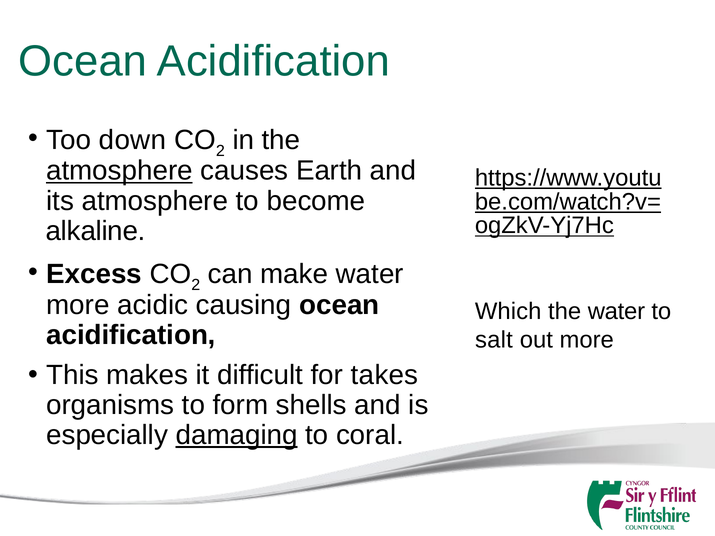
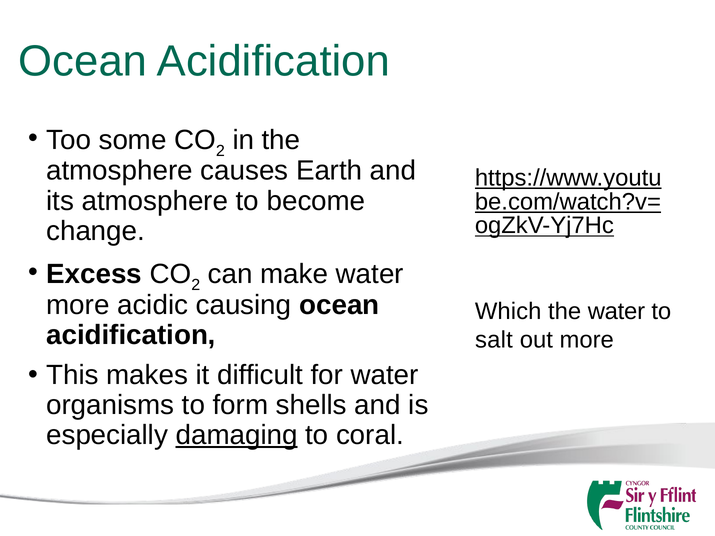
down: down -> some (133, 140)
atmosphere underline: present -> none (120, 171)
alkaline: alkaline -> change (96, 231)
for takes: takes -> water (385, 375)
